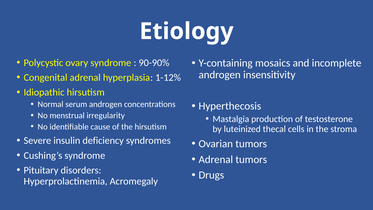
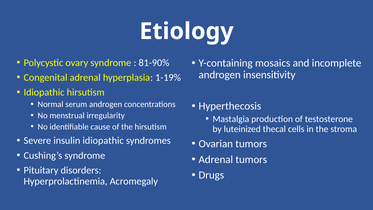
90-90%: 90-90% -> 81-90% (154, 63)
1-12%: 1-12% -> 1-19% (168, 77)
insulin deficiency: deficiency -> idiopathic (103, 141)
